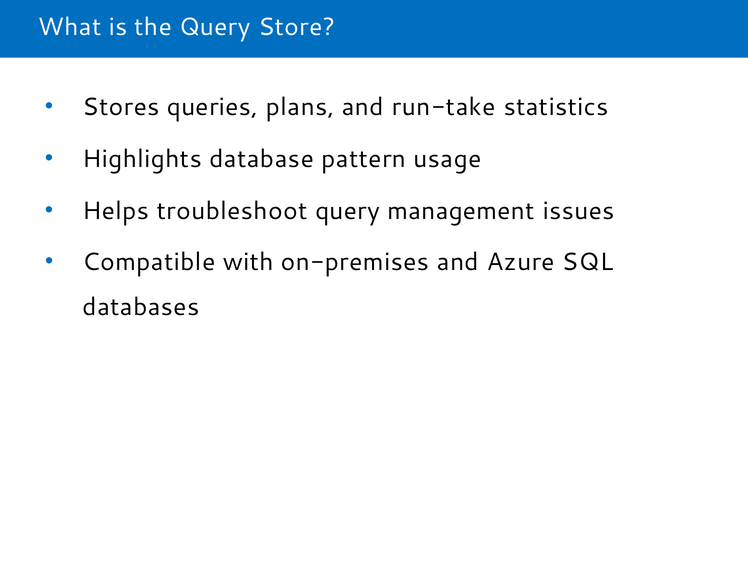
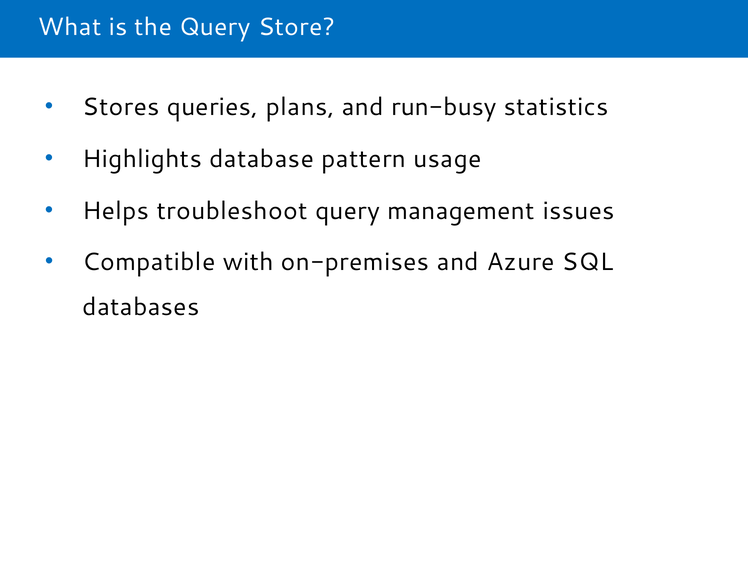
run-take: run-take -> run-busy (444, 107)
